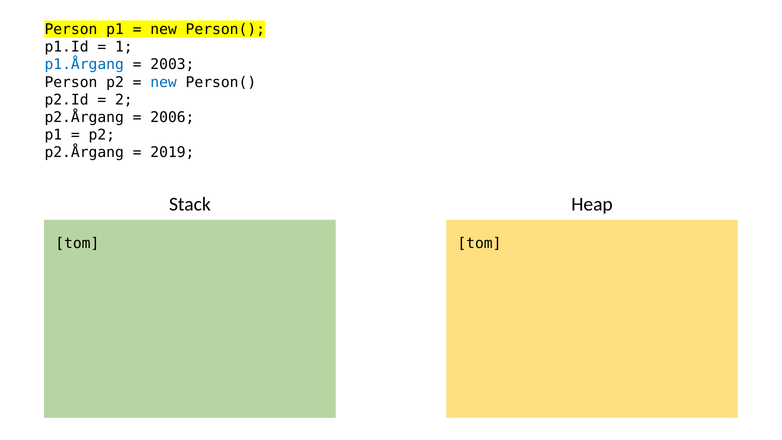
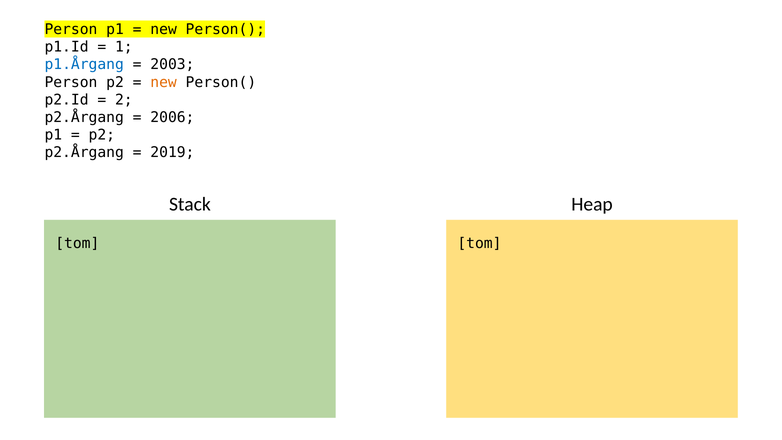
new colour: blue -> orange (164, 82)
